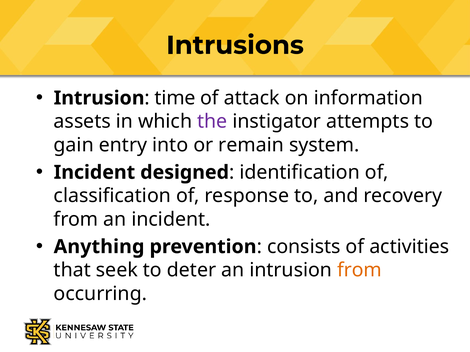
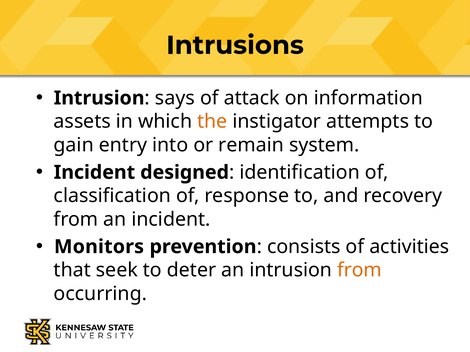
time: time -> says (175, 98)
the colour: purple -> orange (212, 122)
Anything: Anything -> Monitors (99, 247)
